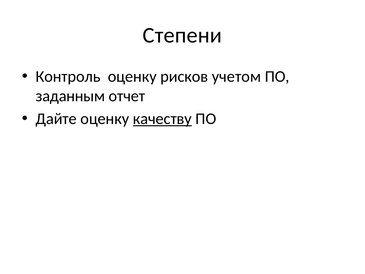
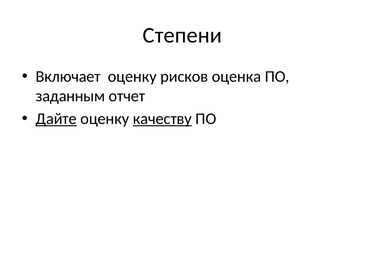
Контроль: Контроль -> Включает (68, 77)
учетом: учетом -> оценка (236, 77)
Дайте underline: none -> present (56, 119)
